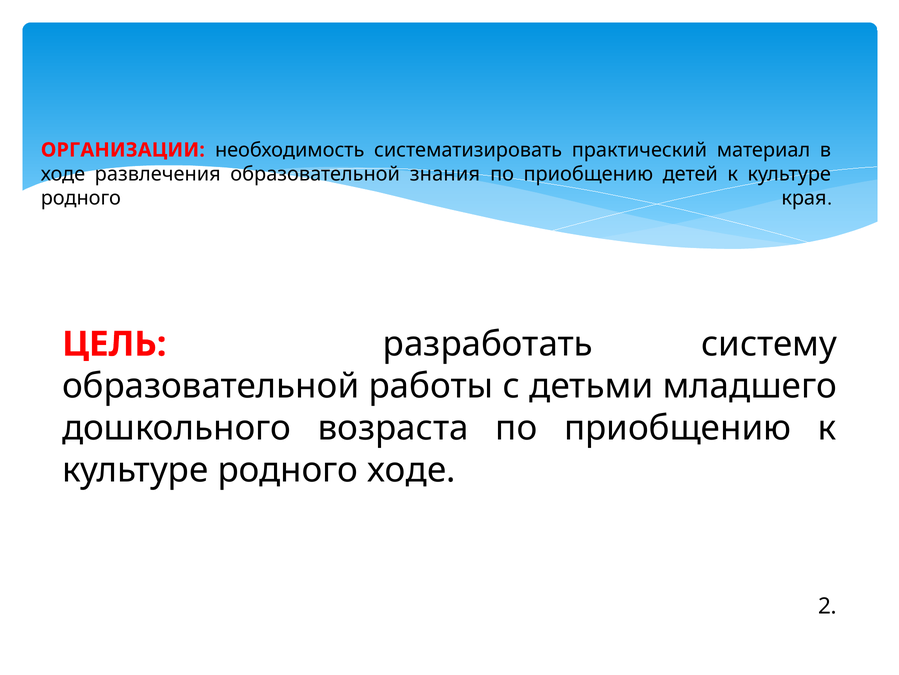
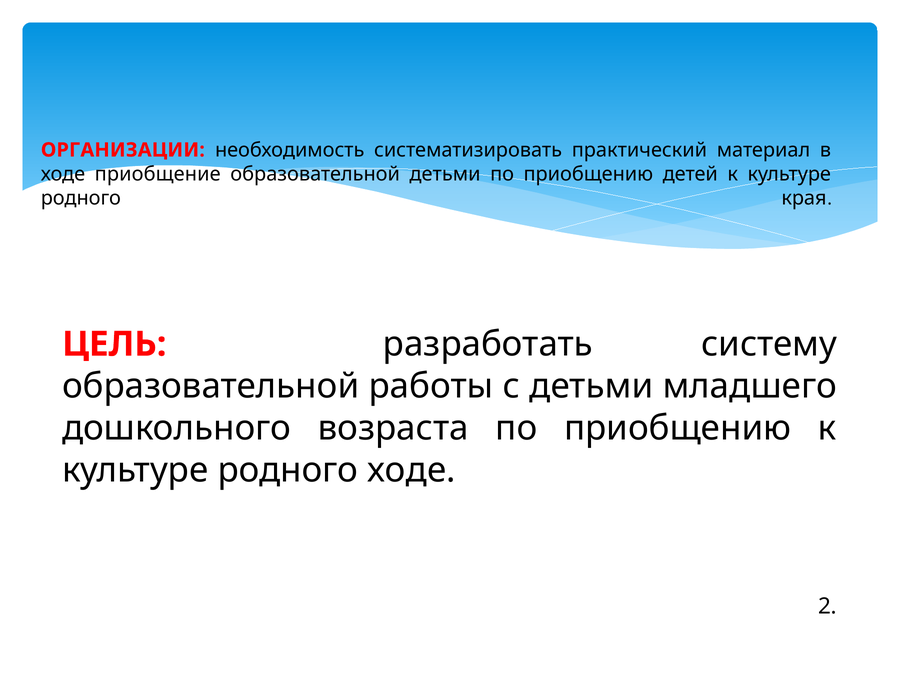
развлечения: развлечения -> приобщение (158, 174)
образовательной знания: знания -> детьми (445, 174)
